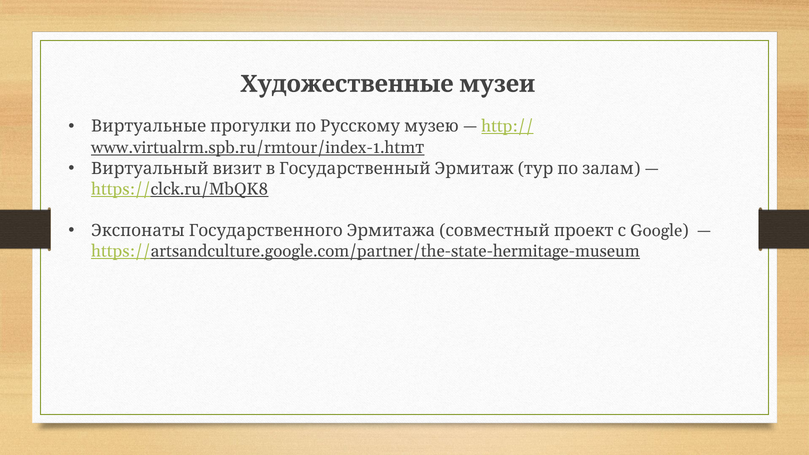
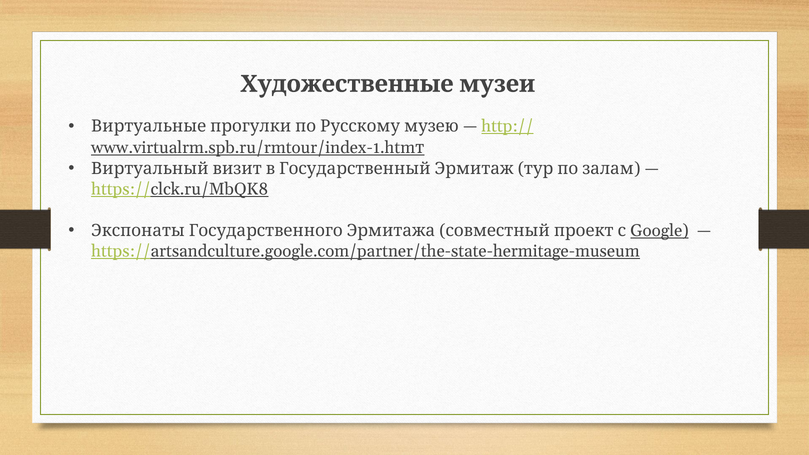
Google underline: none -> present (660, 231)
